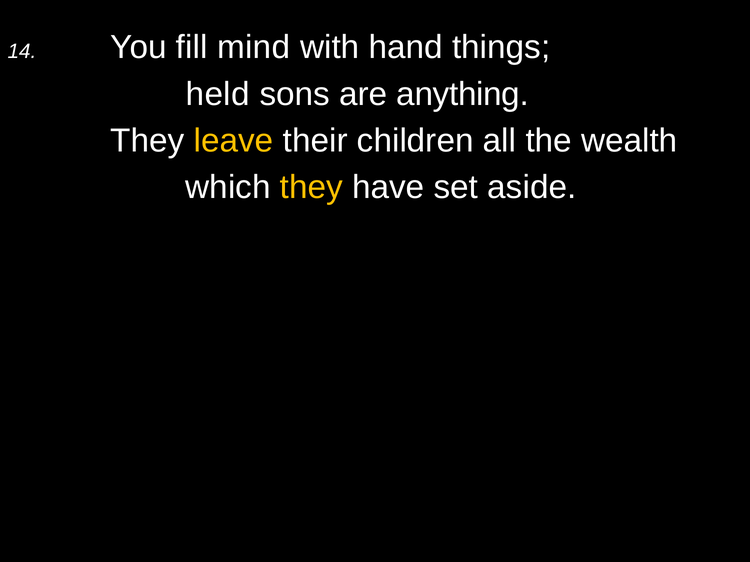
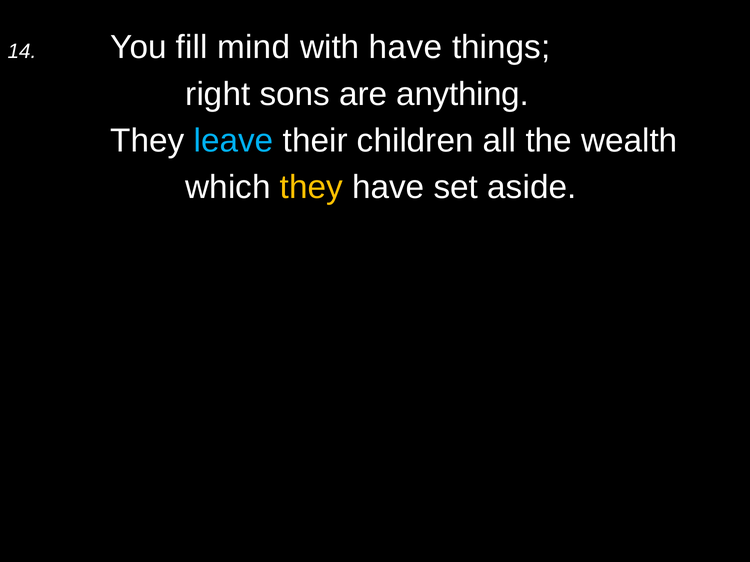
with hand: hand -> have (406, 47)
held: held -> right (218, 94)
leave colour: yellow -> light blue (234, 141)
